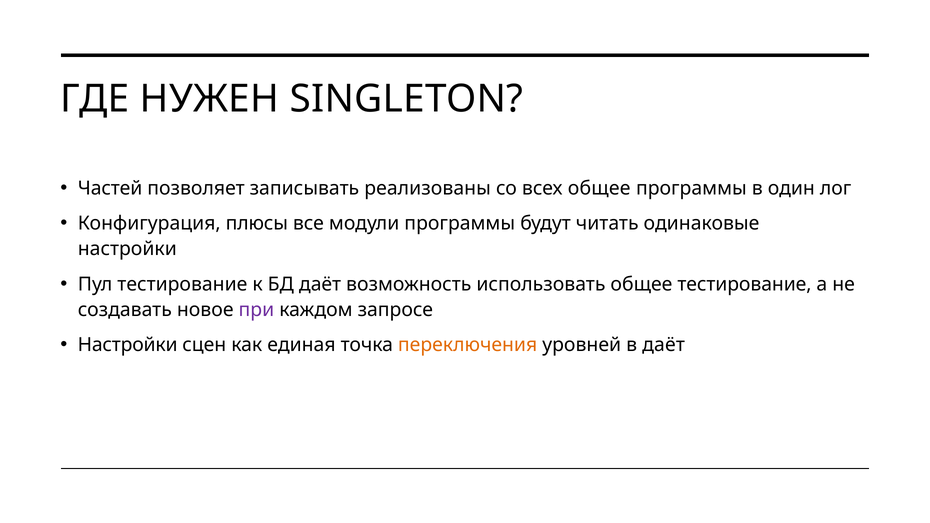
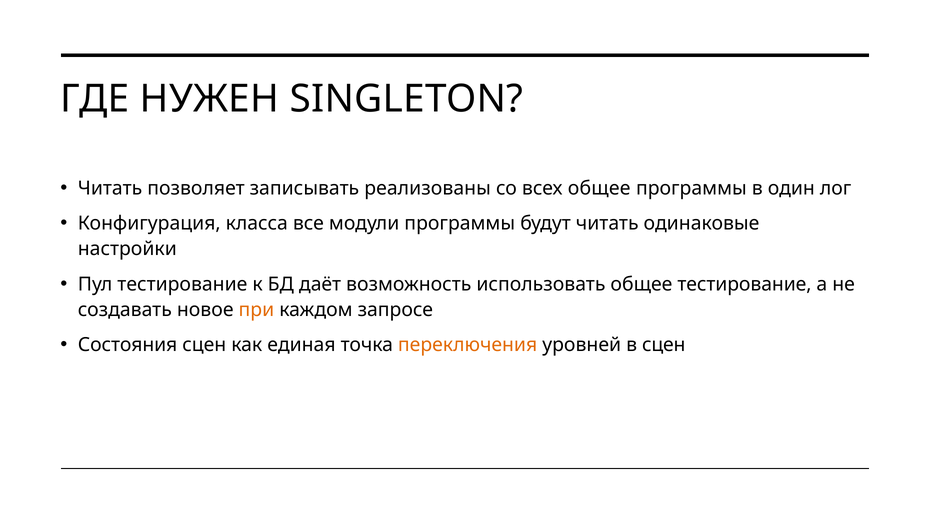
Частей: Частей -> Читать (110, 188)
плюсы: плюсы -> класса (257, 224)
при colour: purple -> orange (256, 310)
Настройки: Настройки -> Состояния (128, 345)
в даёт: даёт -> сцен (664, 345)
